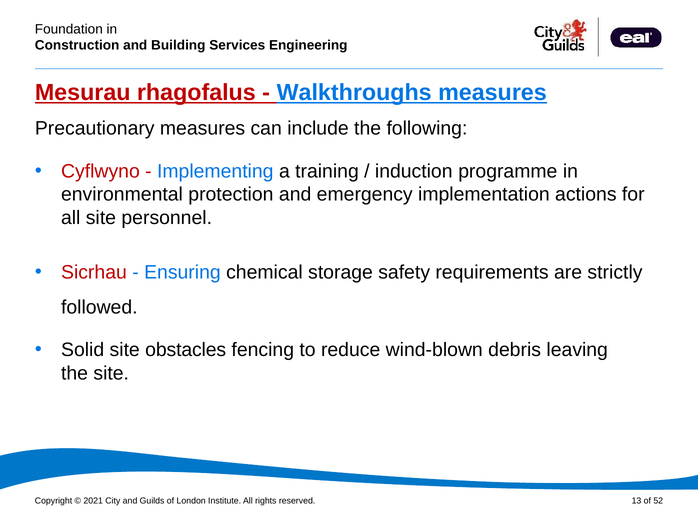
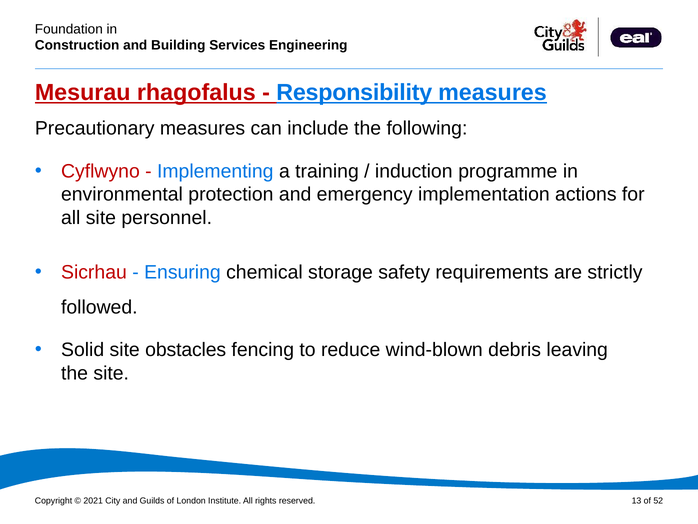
Walkthroughs: Walkthroughs -> Responsibility (354, 93)
